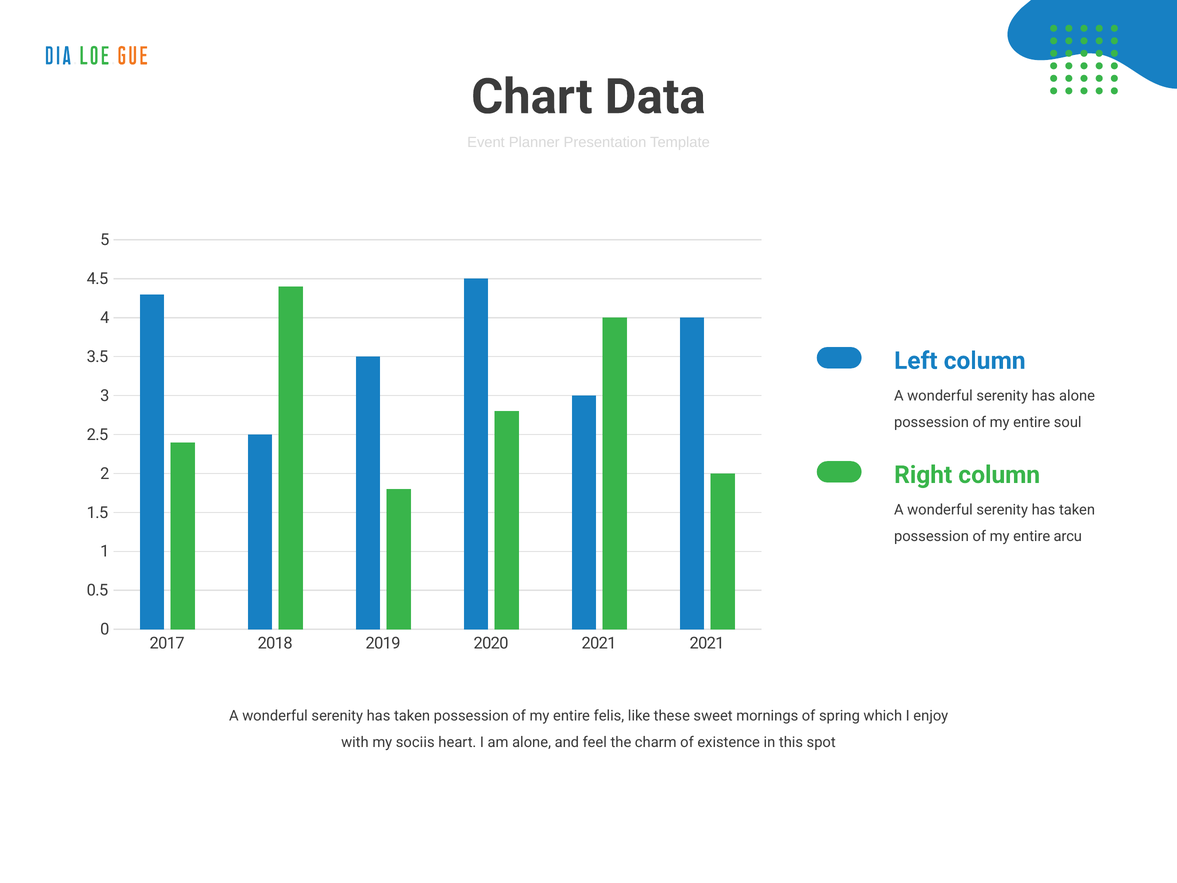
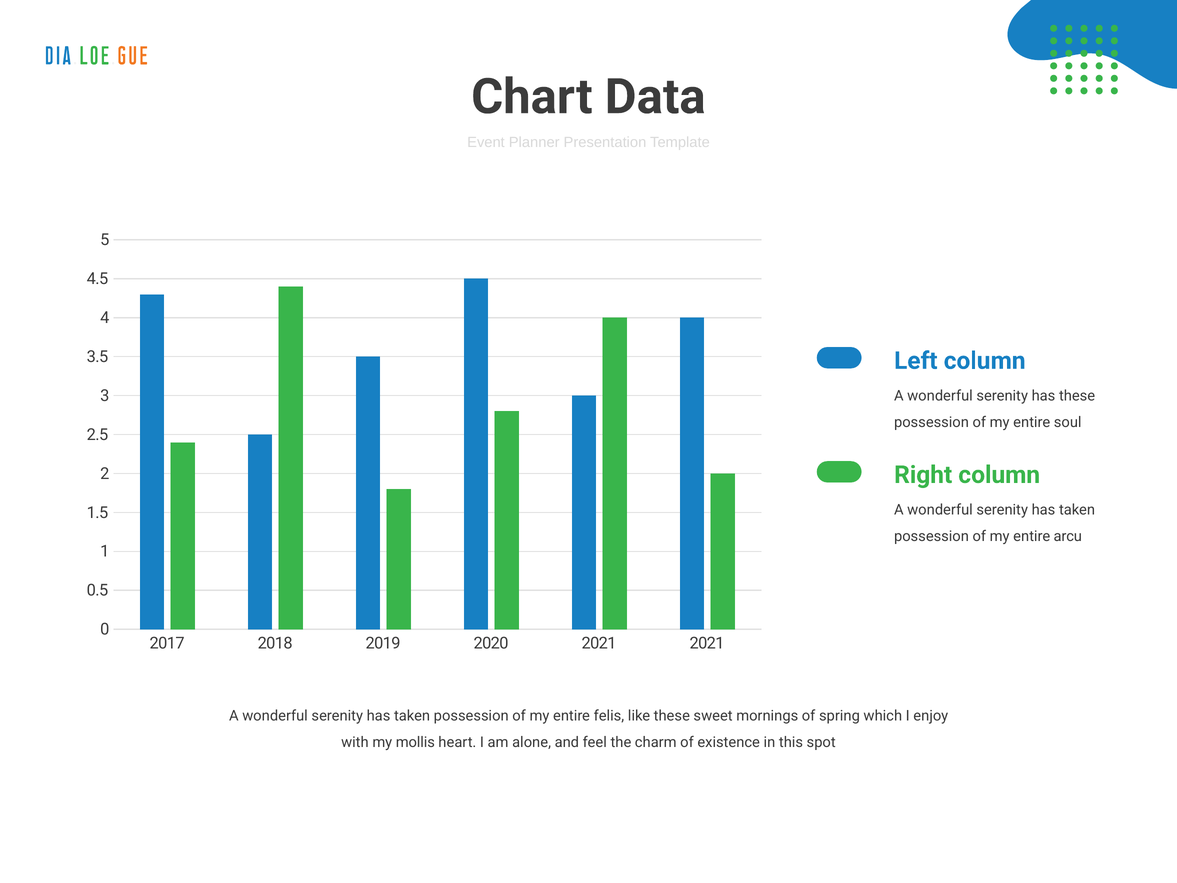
has alone: alone -> these (1077, 396)
sociis: sociis -> mollis (415, 742)
